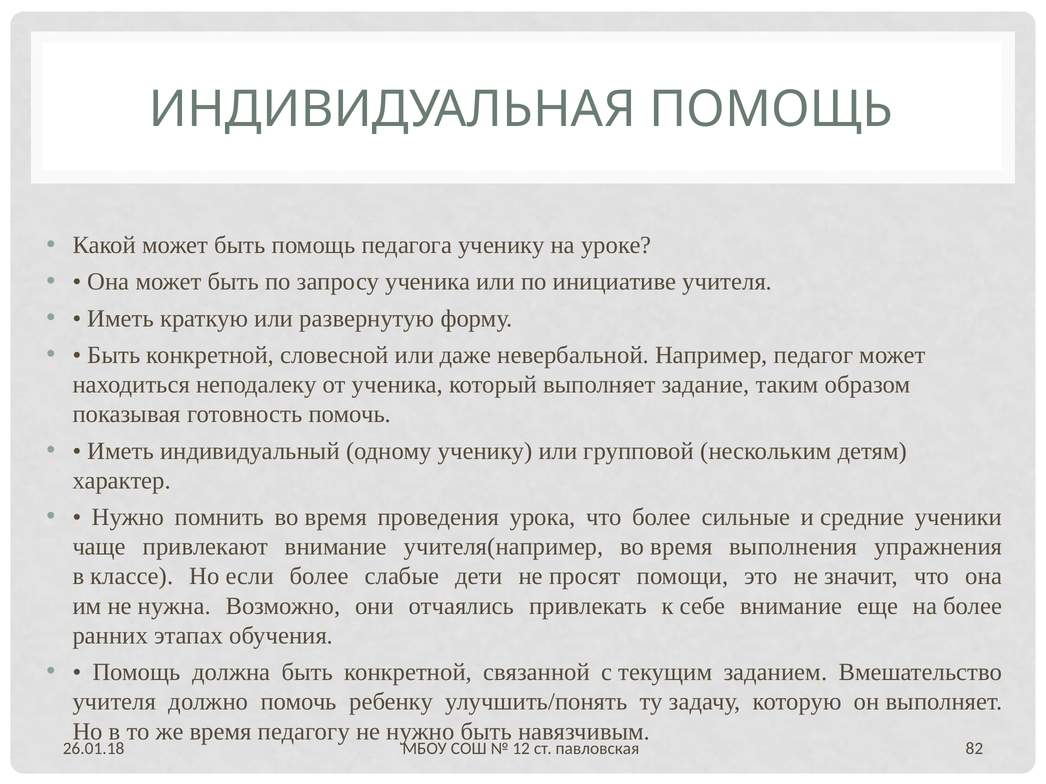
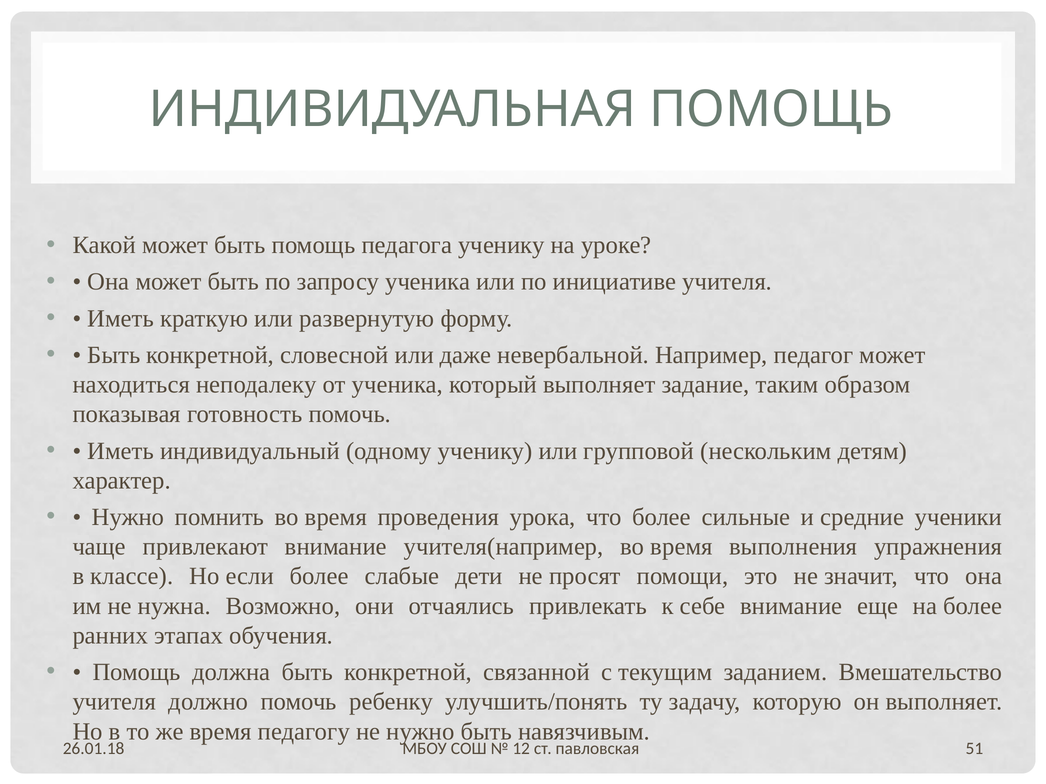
82: 82 -> 51 (974, 749)
